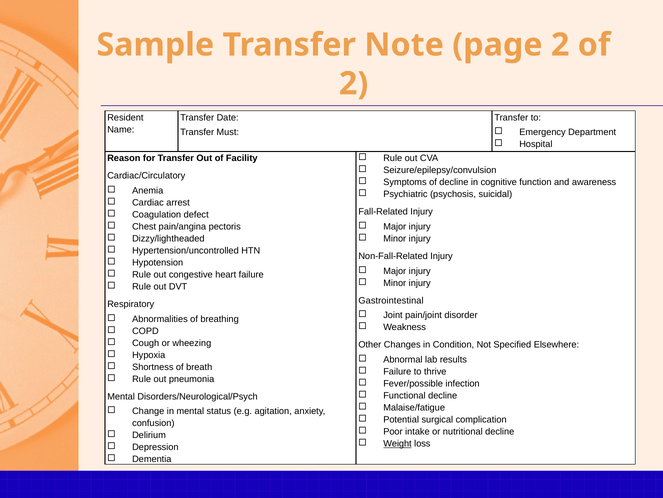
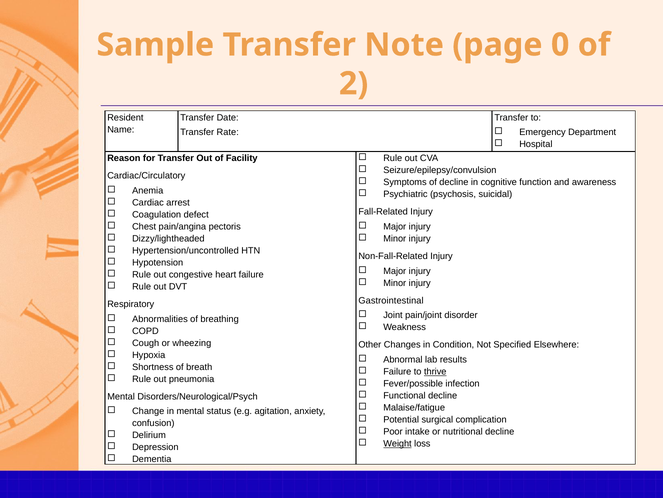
page 2: 2 -> 0 (560, 45)
Must: Must -> Rate (228, 132)
thrive underline: none -> present (435, 371)
